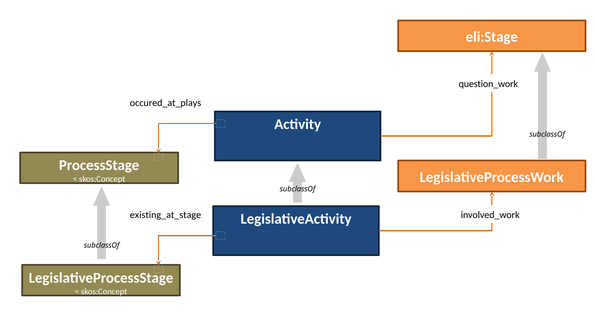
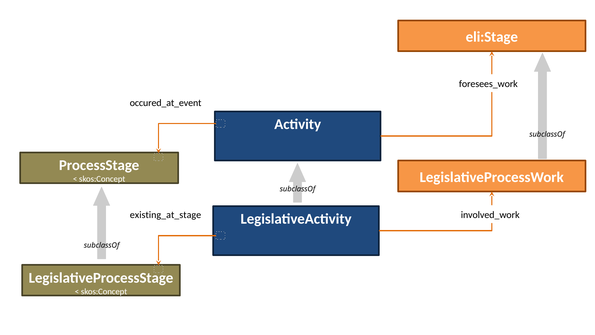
question_work: question_work -> foresees_work (488, 84)
occured_at_plays: occured_at_plays -> occured_at_event (166, 103)
